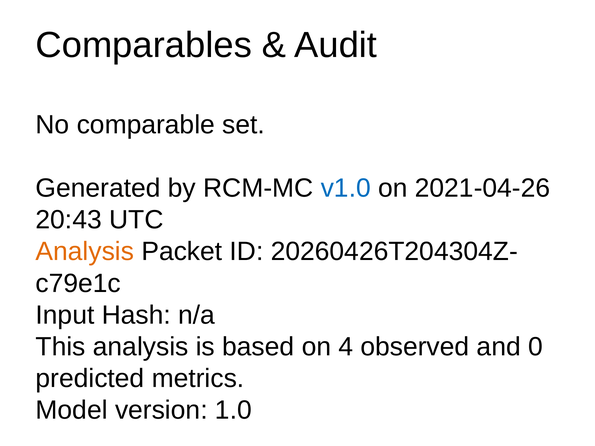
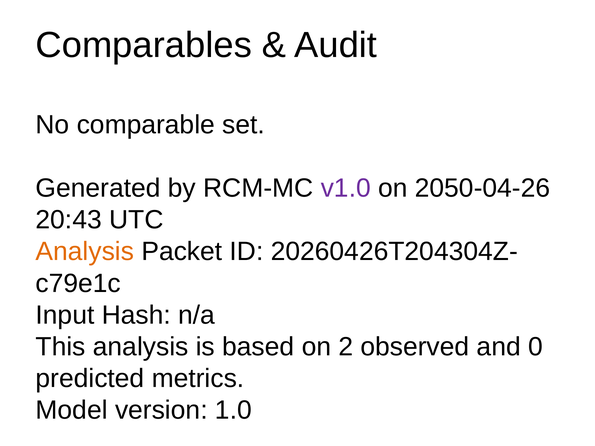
v1.0 colour: blue -> purple (346, 188)
2021-04-26: 2021-04-26 -> 2050-04-26 (482, 188)
4: 4 -> 2 (346, 347)
